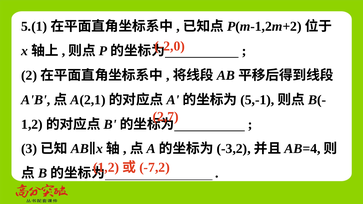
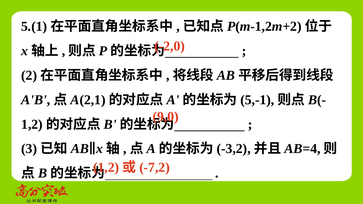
2,7: 2,7 -> 9,0 (166, 117)
